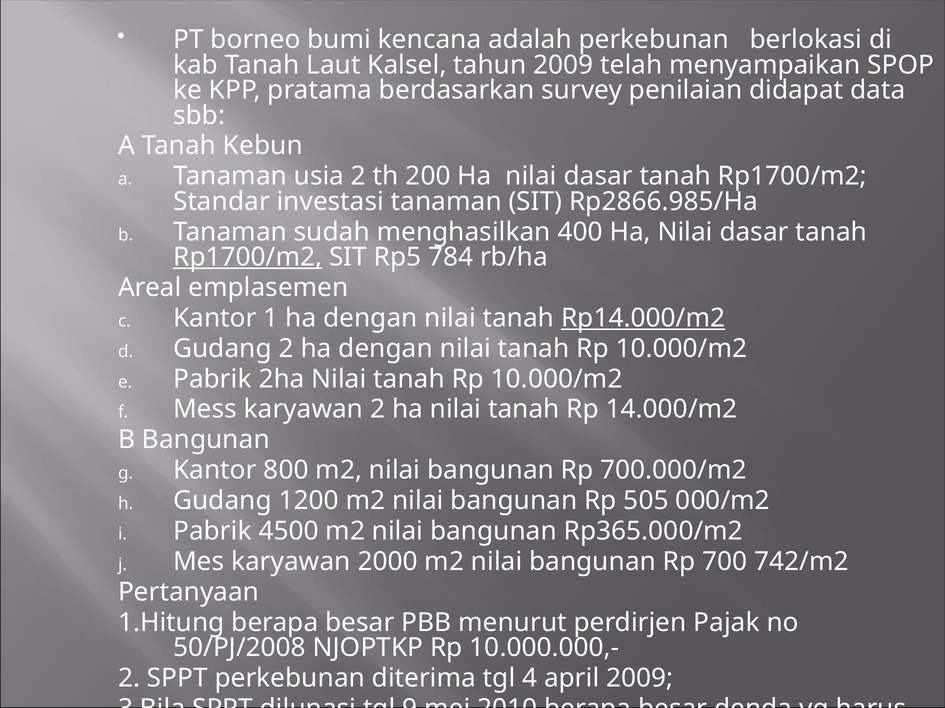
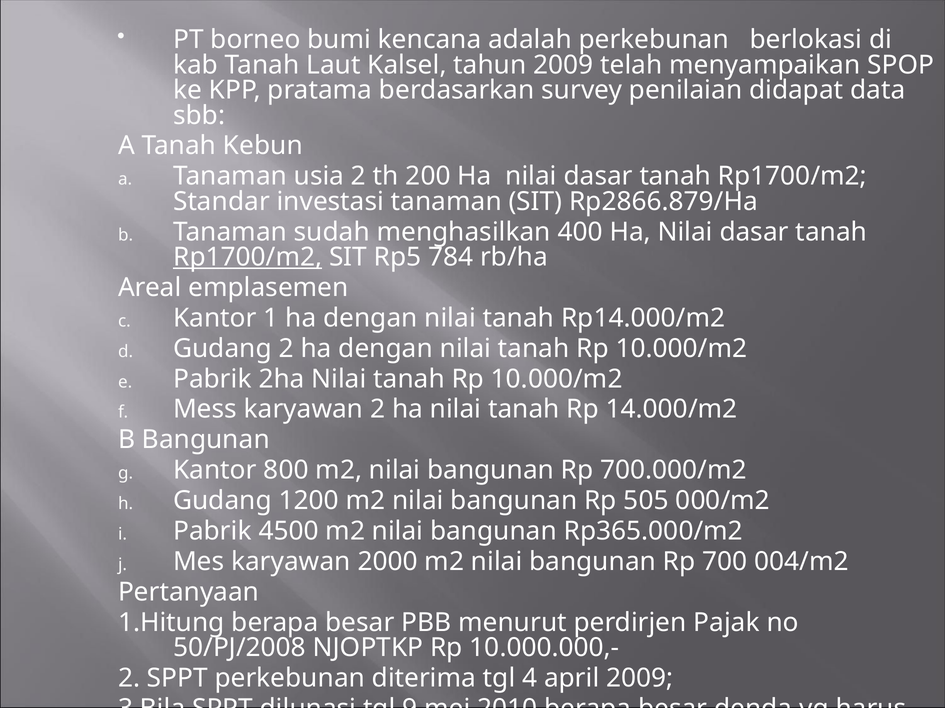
Rp2866.985/Ha: Rp2866.985/Ha -> Rp2866.879/Ha (664, 202)
Rp14.000/m2 underline: present -> none (643, 318)
742/m2: 742/m2 -> 004/m2 (801, 562)
